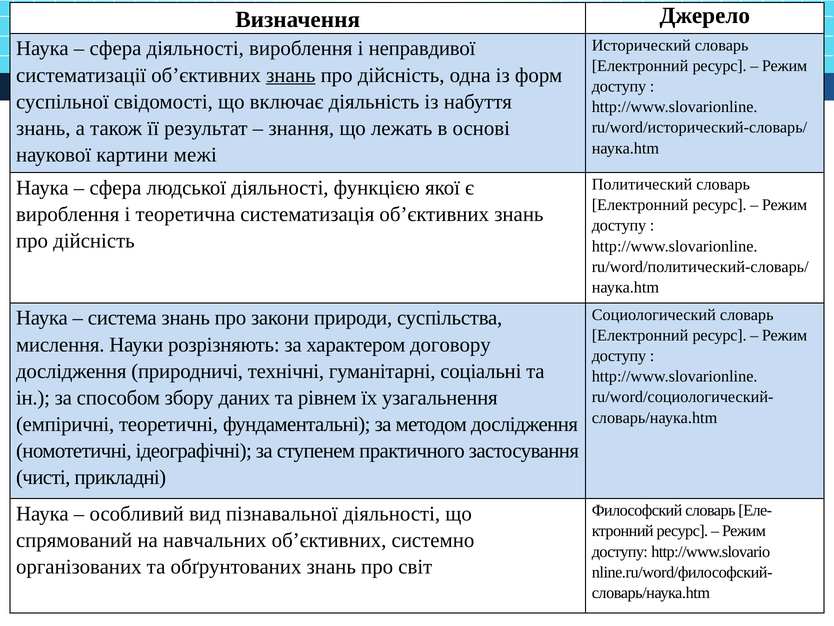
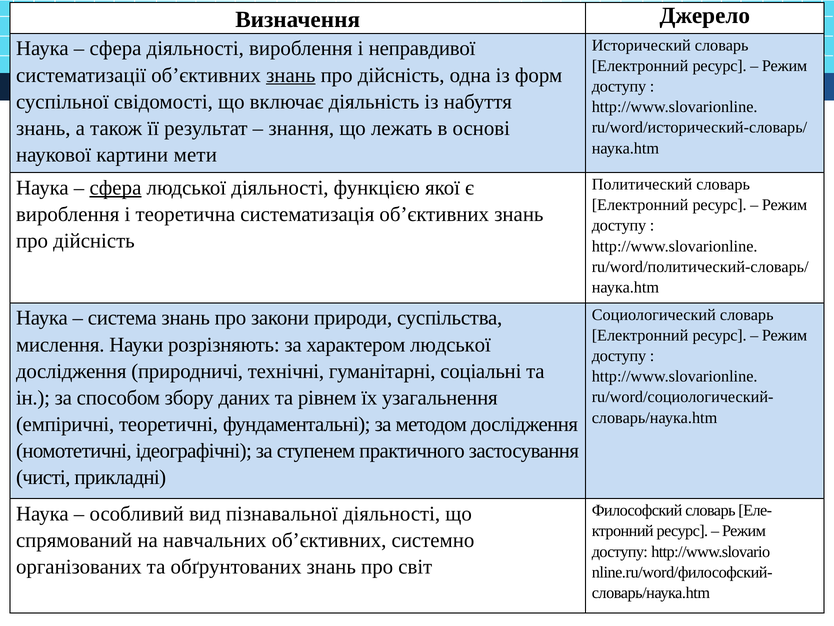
межі: межі -> мети (195, 155)
сфера underline: none -> present (115, 188)
характером договору: договору -> людської (450, 344)
